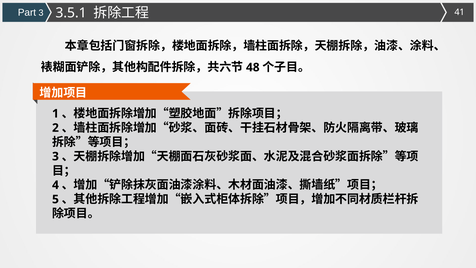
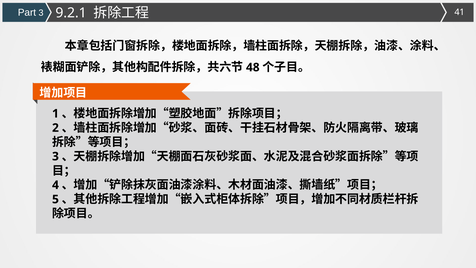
3.5.1: 3.5.1 -> 9.2.1 (71, 13)
